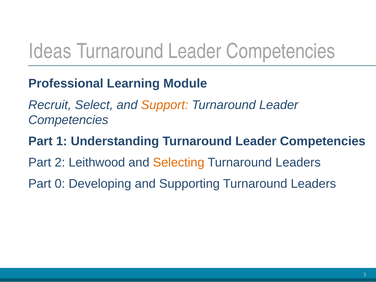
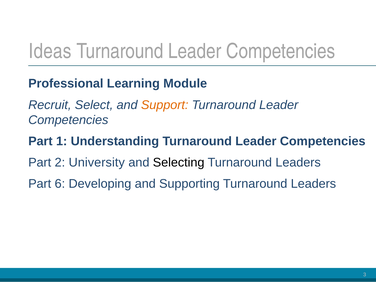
Leithwood: Leithwood -> University (97, 163)
Selecting colour: orange -> black (179, 163)
0: 0 -> 6 (60, 184)
